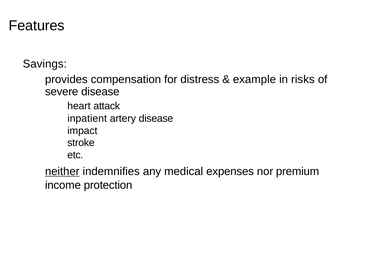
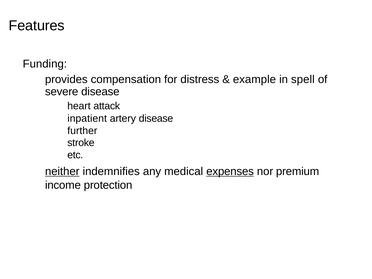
Savings: Savings -> Funding (45, 64)
risks: risks -> spell (303, 79)
impact: impact -> further (82, 131)
expenses underline: none -> present (230, 172)
